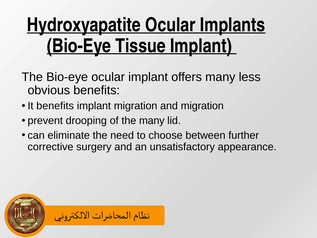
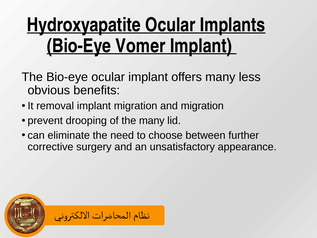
Tissue: Tissue -> Vomer (140, 46)
It benefits: benefits -> removal (55, 106)
